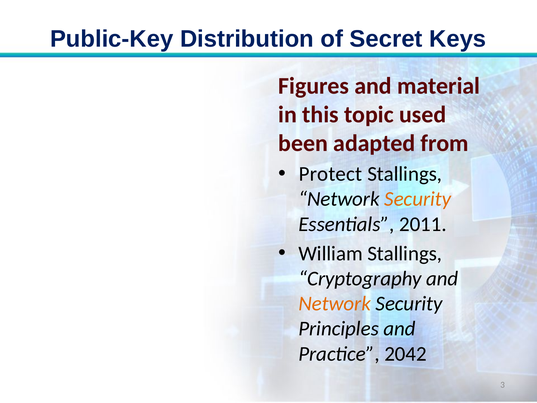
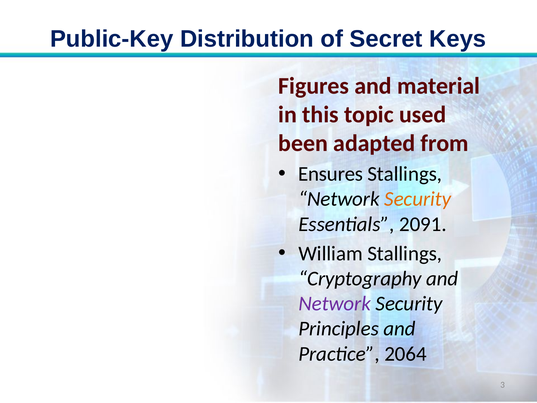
Protect: Protect -> Ensures (331, 174)
2011: 2011 -> 2091 (423, 224)
Network colour: orange -> purple (335, 303)
2042: 2042 -> 2064 (405, 354)
